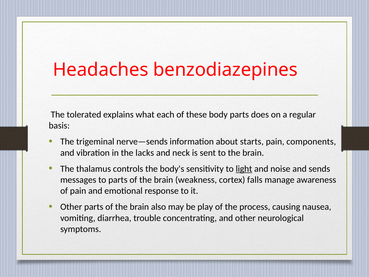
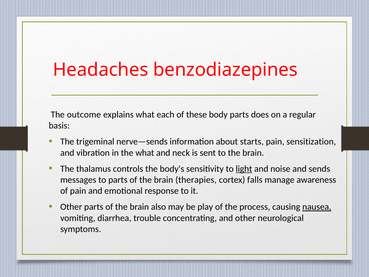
tolerated: tolerated -> outcome (84, 114)
components: components -> sensitization (311, 142)
the lacks: lacks -> what (145, 153)
weakness: weakness -> therapies (196, 180)
nausea underline: none -> present (317, 207)
